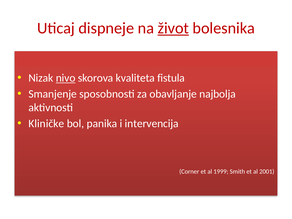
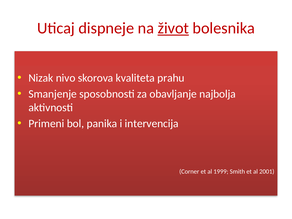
nivo underline: present -> none (66, 78)
fistula: fistula -> prahu (171, 78)
Kliničke: Kliničke -> Primeni (46, 123)
